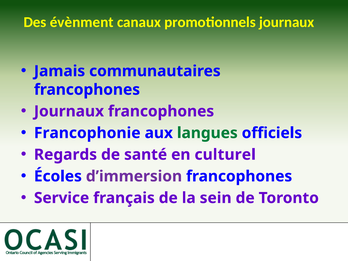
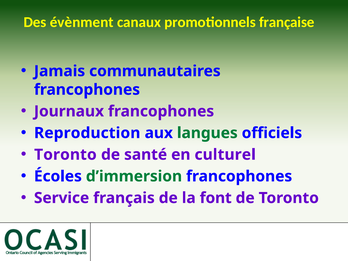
promotionnels journaux: journaux -> française (287, 22)
Francophonie: Francophonie -> Reproduction (87, 133)
Regards: Regards -> Toronto (65, 155)
d’immersion colour: purple -> green (134, 176)
sein: sein -> font (216, 198)
